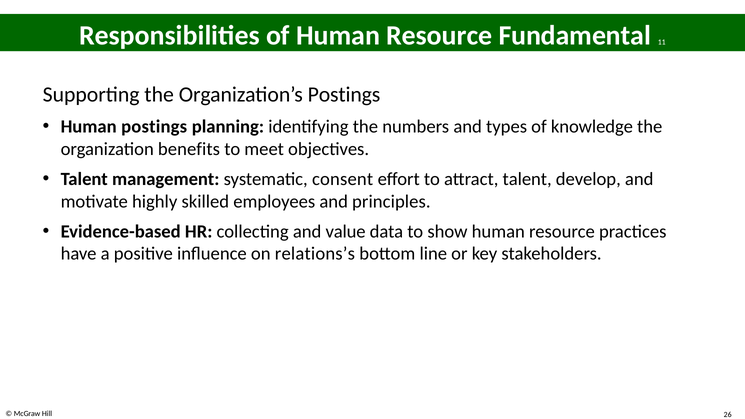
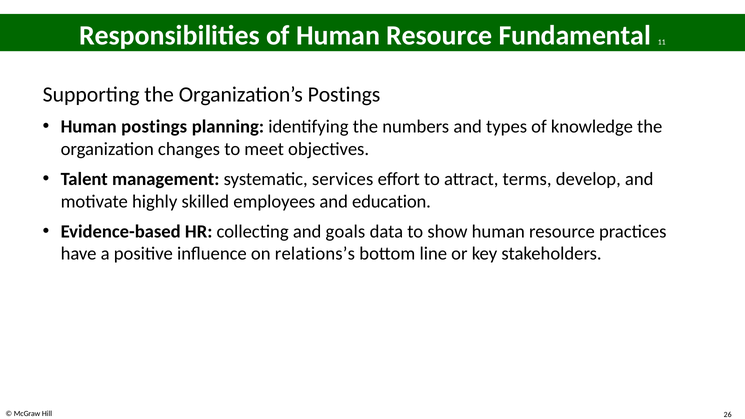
benefits: benefits -> changes (189, 149)
consent: consent -> services (343, 179)
attract talent: talent -> terms (527, 179)
principles: principles -> education (391, 201)
value: value -> goals (345, 232)
